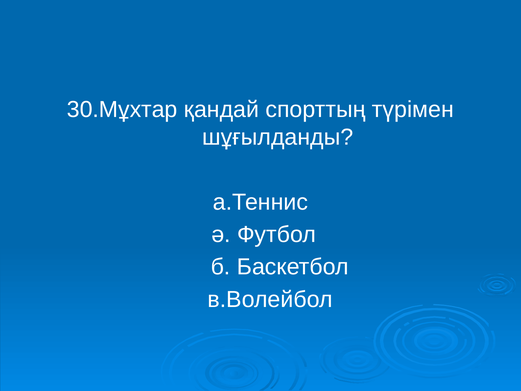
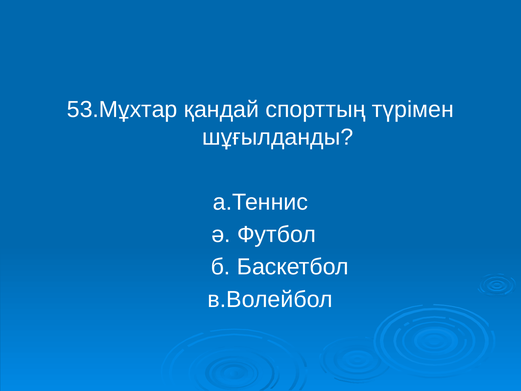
30.Мұхтар: 30.Мұхтар -> 53.Мұхтар (122, 109)
